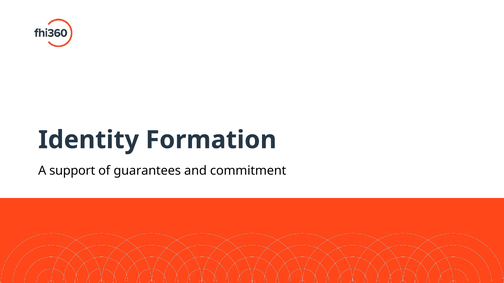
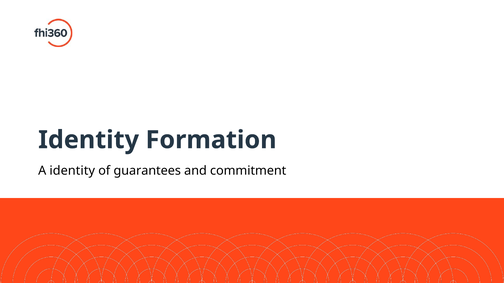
A support: support -> identity (72, 171)
